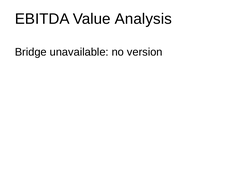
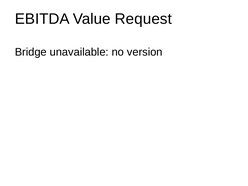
Analysis: Analysis -> Request (143, 19)
